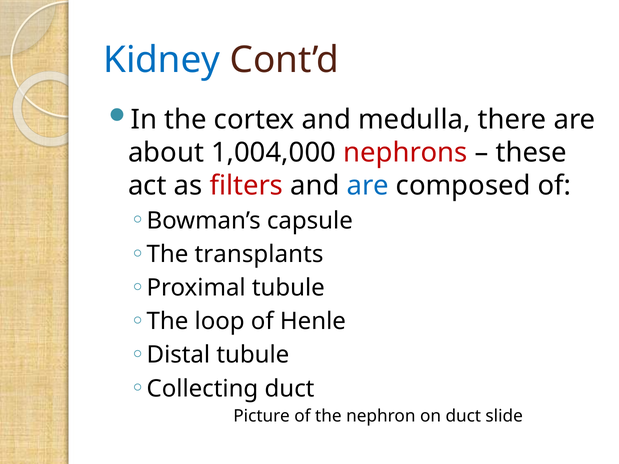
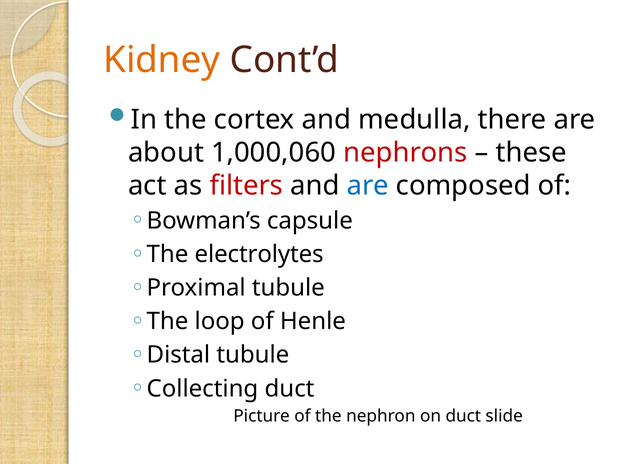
Kidney colour: blue -> orange (162, 60)
1,004,000: 1,004,000 -> 1,000,060 (274, 153)
transplants: transplants -> electrolytes (259, 255)
